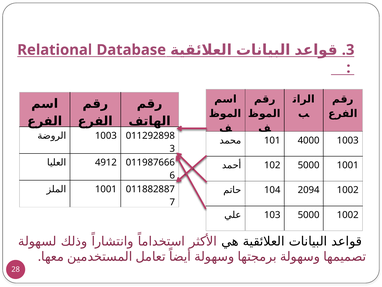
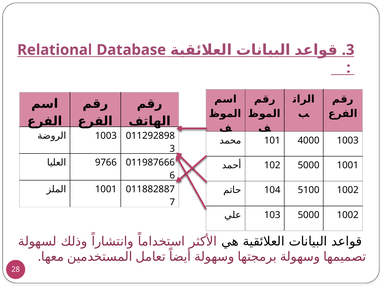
4912: 4912 -> 9766 (106, 162)
2094: 2094 -> 5100 (309, 190)
